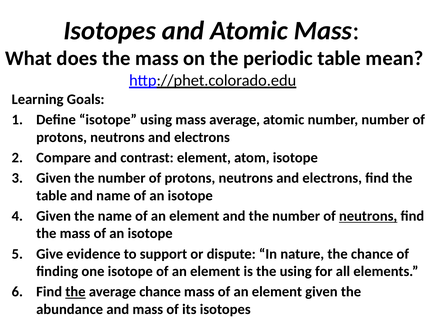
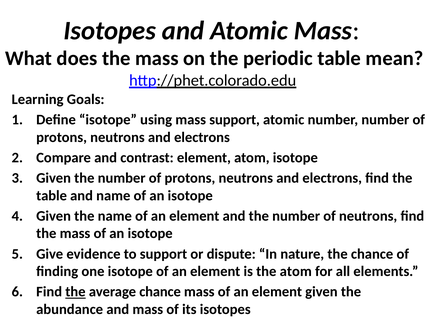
mass average: average -> support (235, 120)
neutrons underline: present -> none (368, 216)
the using: using -> atom (296, 271)
